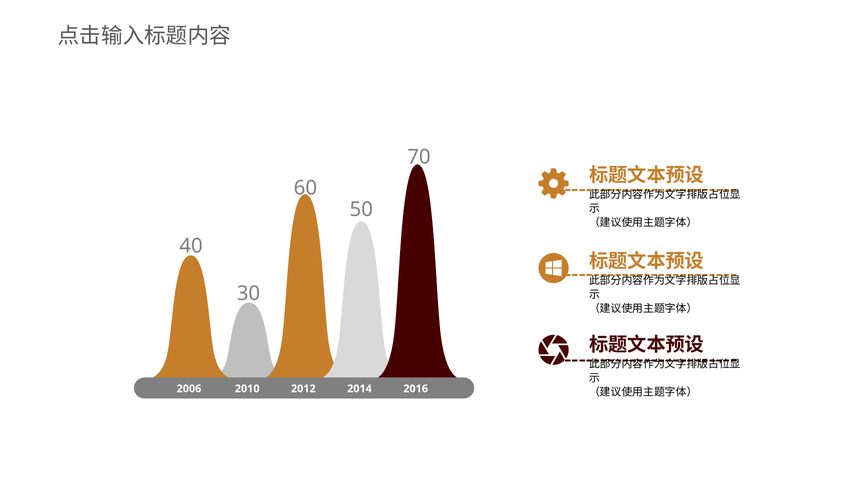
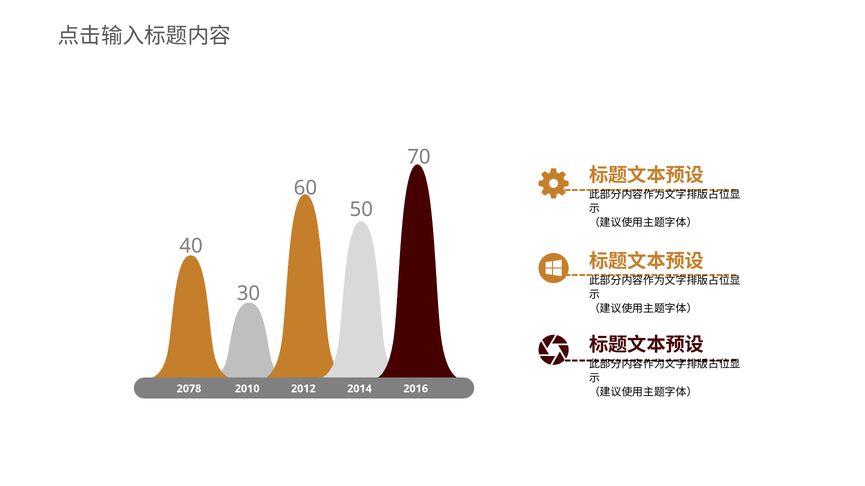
2006: 2006 -> 2078 (189, 389)
